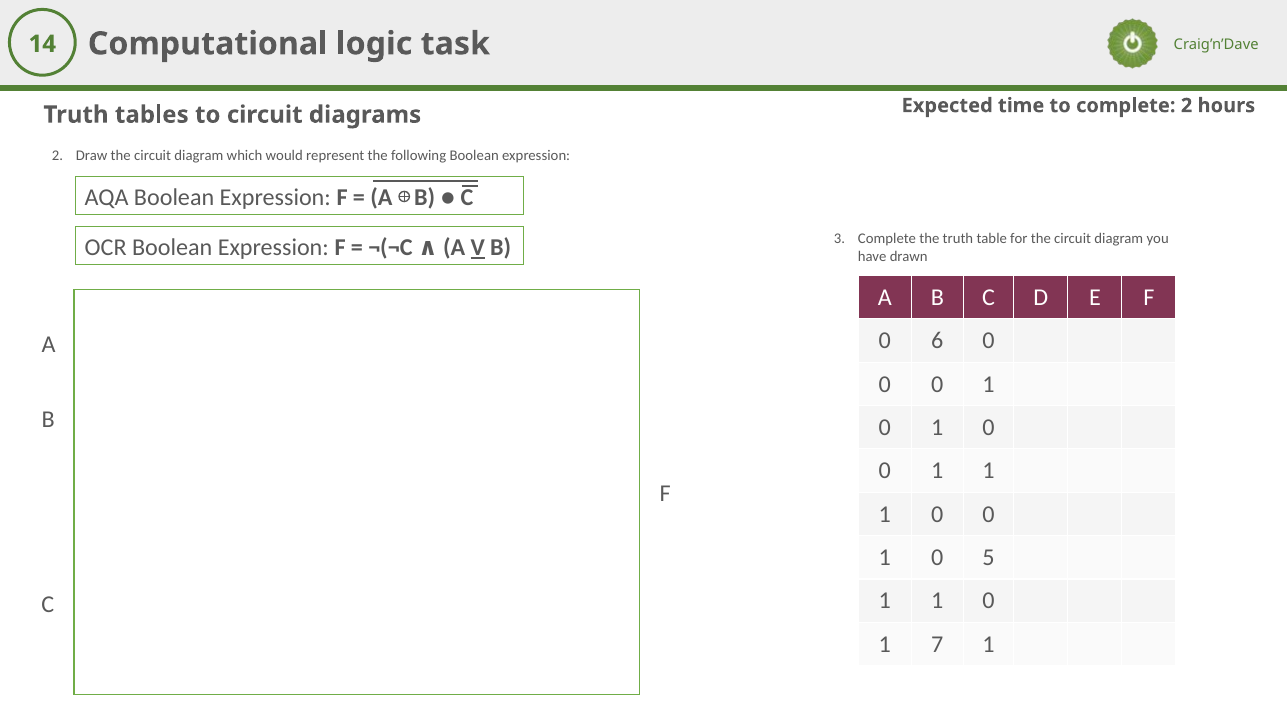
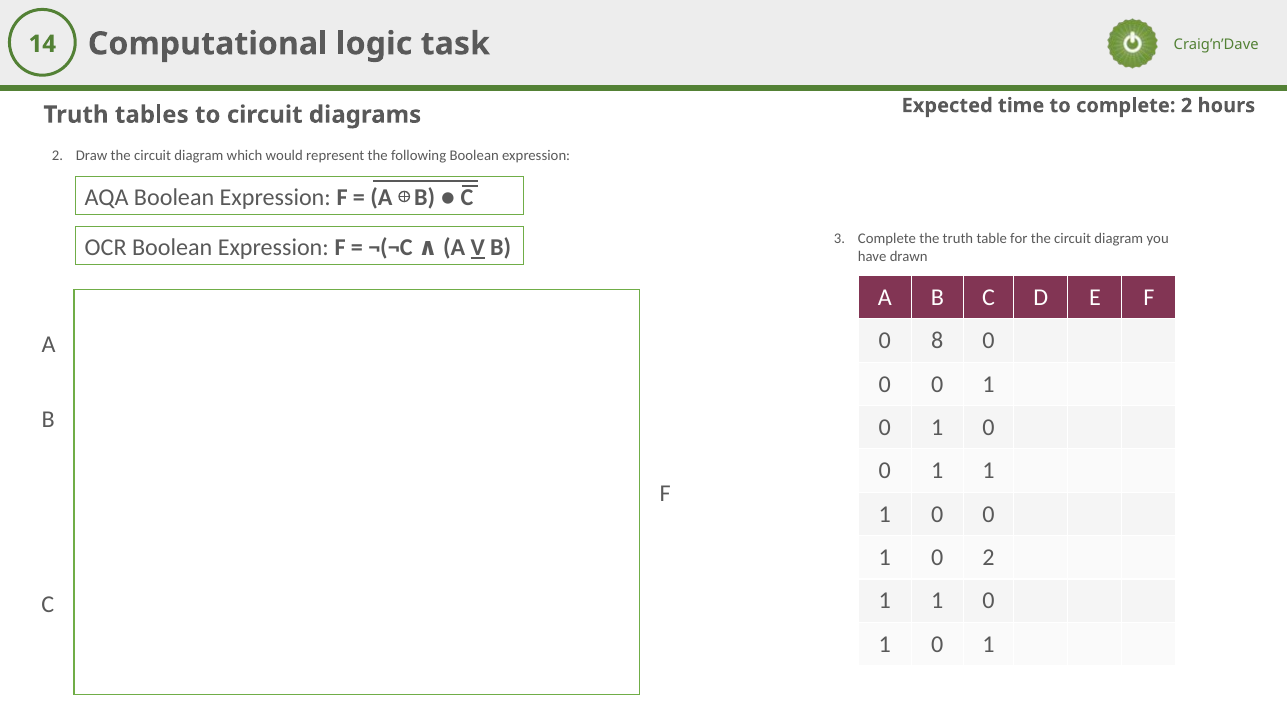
6: 6 -> 8 (937, 341)
0 5: 5 -> 2 (989, 558)
7: 7 -> 0 (937, 644)
